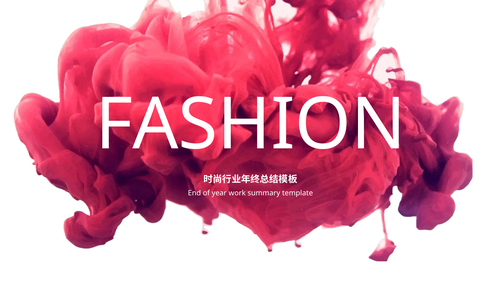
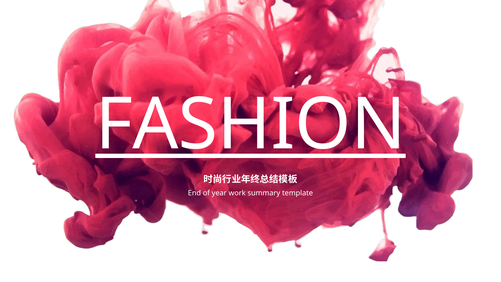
FASHION underline: none -> present (251, 125)
